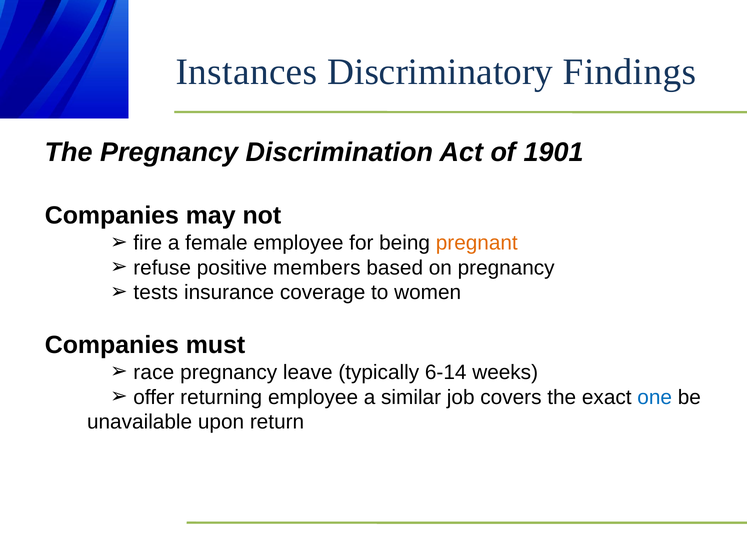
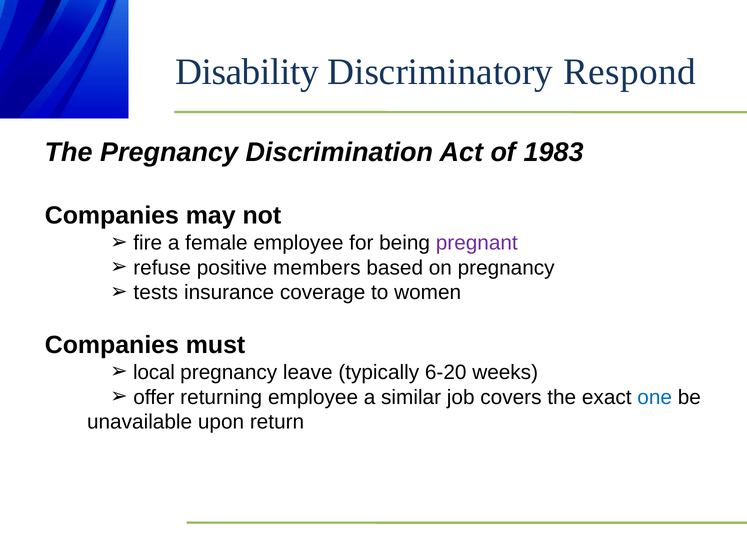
Instances: Instances -> Disability (247, 72)
Findings: Findings -> Respond (630, 72)
1901: 1901 -> 1983 (554, 153)
pregnant colour: orange -> purple (477, 243)
race: race -> local (154, 372)
6-14: 6-14 -> 6-20 (446, 372)
